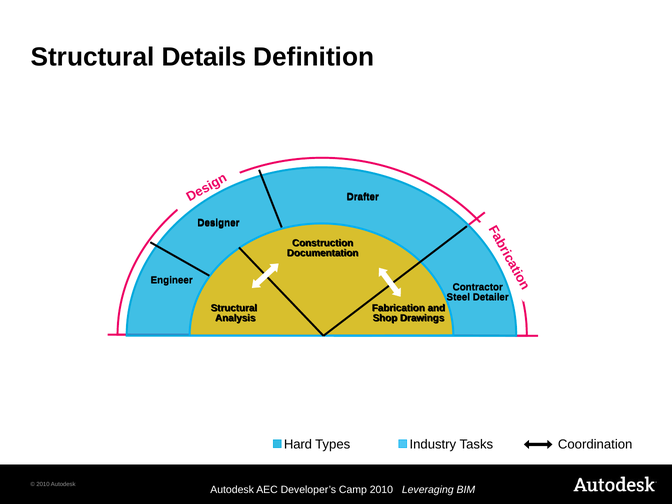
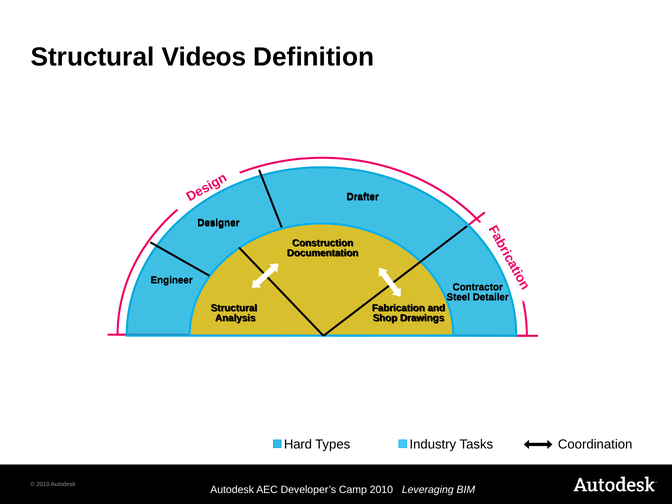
Details: Details -> Videos (204, 57)
